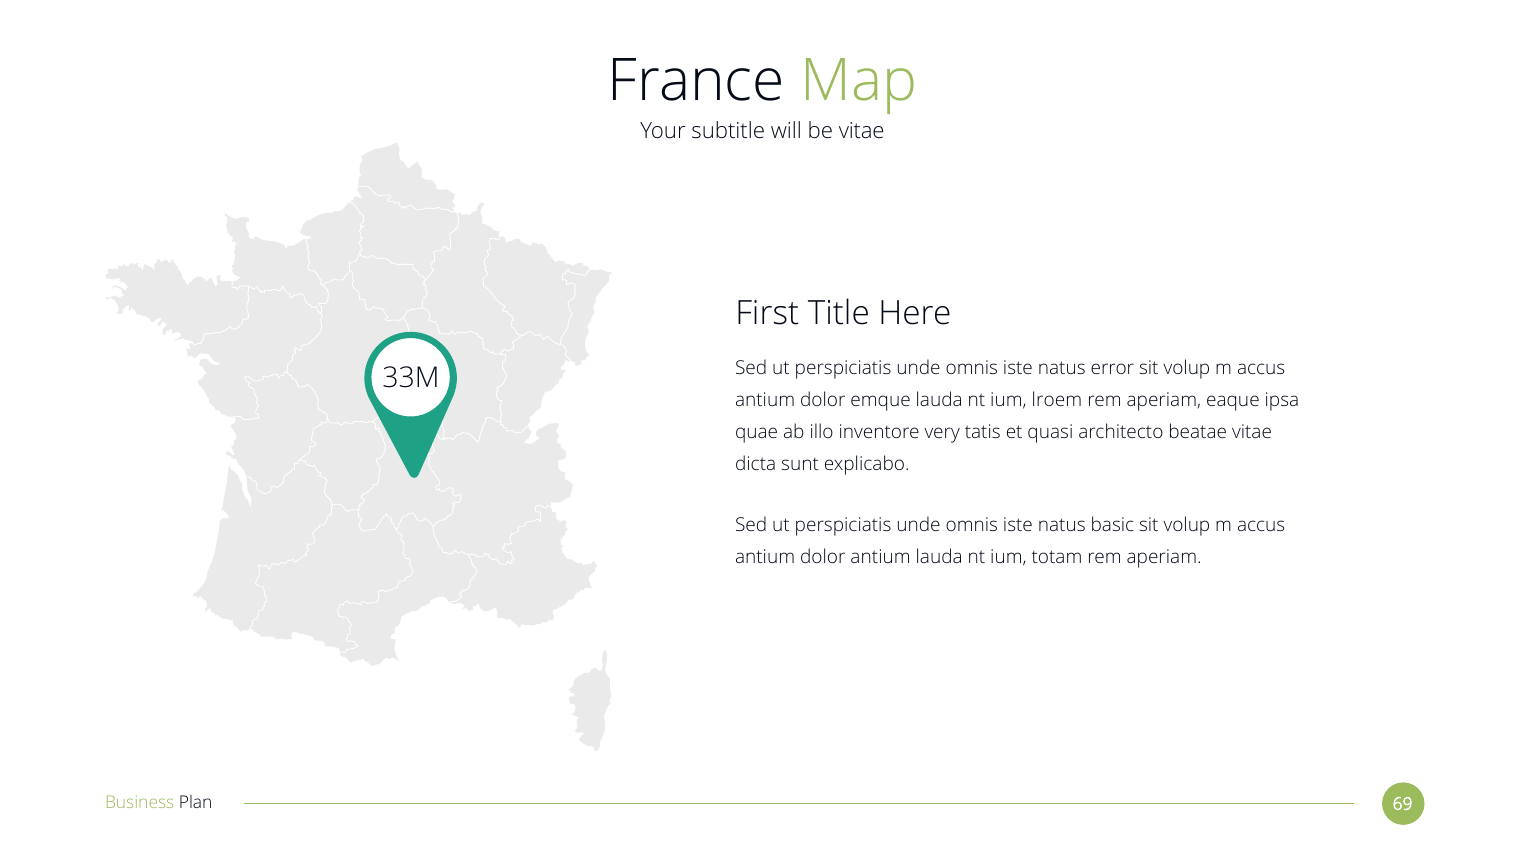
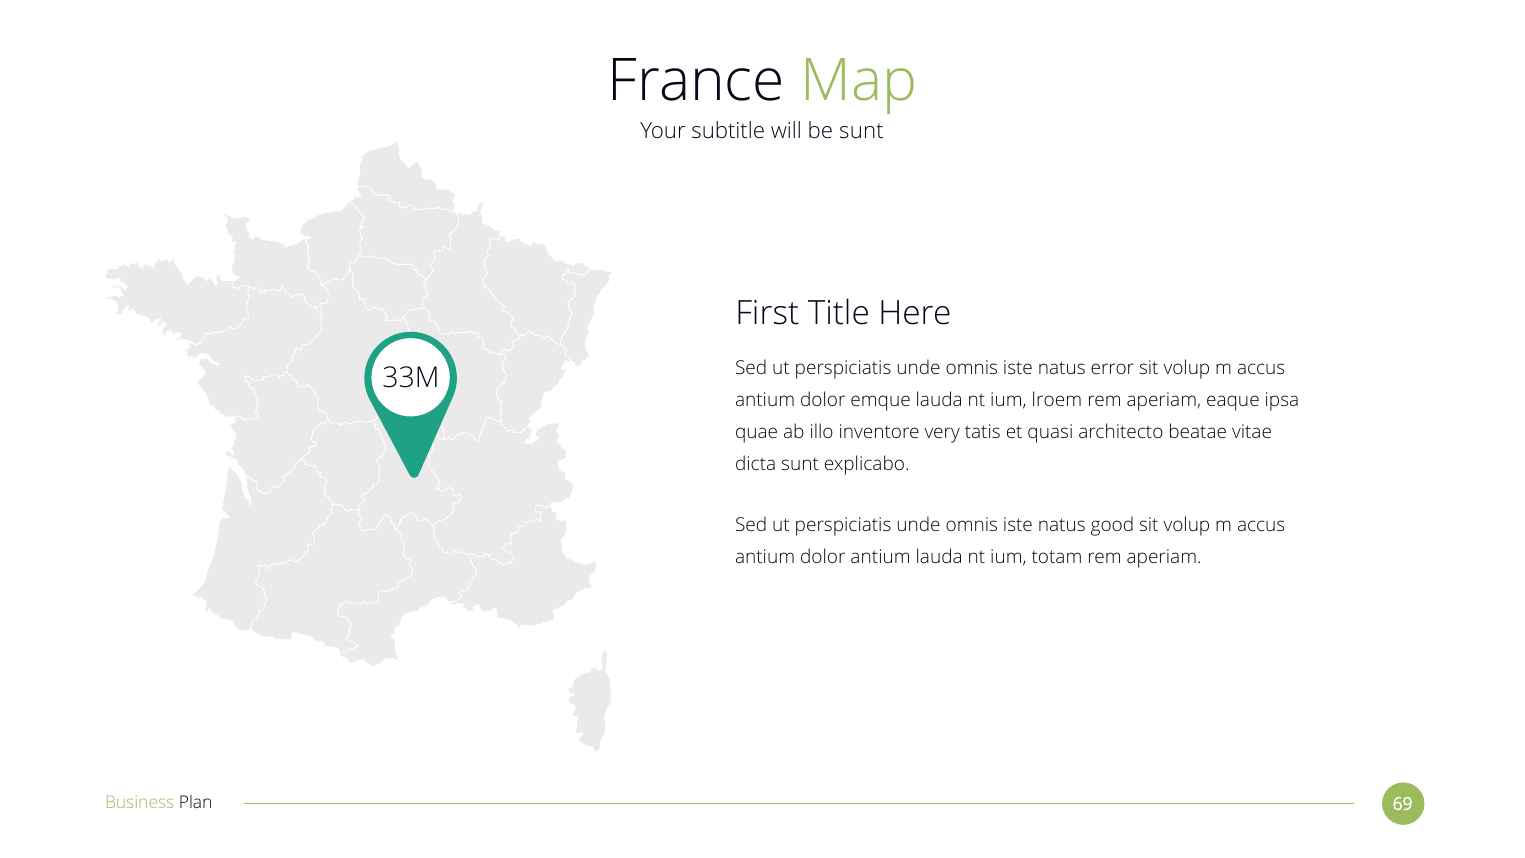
be vitae: vitae -> sunt (862, 131)
basic: basic -> good (1112, 525)
